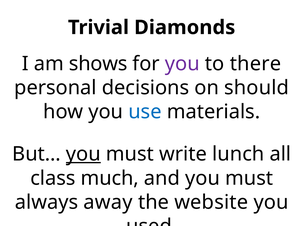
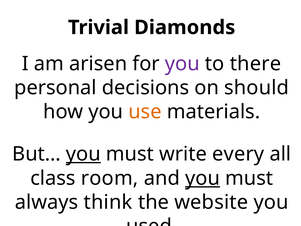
shows: shows -> arisen (98, 64)
use colour: blue -> orange (145, 112)
lunch: lunch -> every (238, 154)
much: much -> room (110, 178)
you underline: none -> present (203, 178)
away: away -> think (108, 202)
